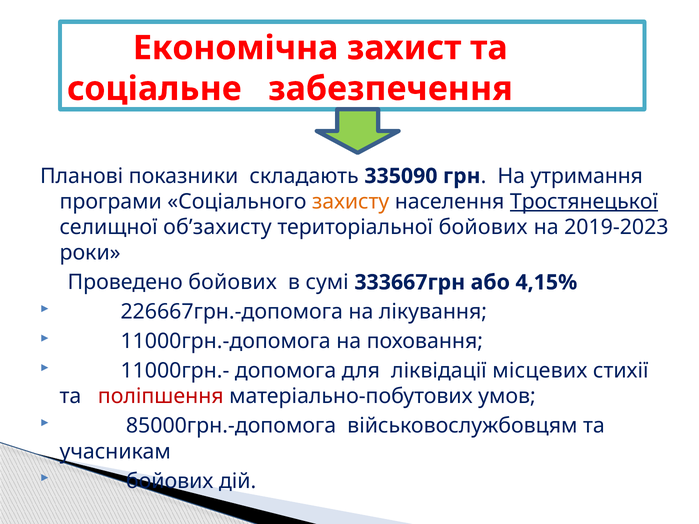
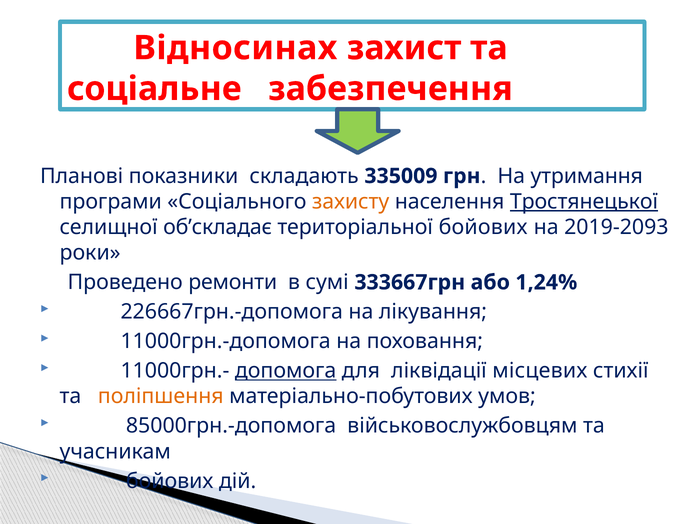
Економічна: Економічна -> Відносинах (235, 48)
335090: 335090 -> 335009 (401, 176)
об’захисту: об’захисту -> об’складає (218, 227)
2019-2023: 2019-2023 -> 2019-2093 (616, 227)
Проведено бойових: бойових -> ремонти (233, 282)
4,15%: 4,15% -> 1,24% (546, 282)
допомога underline: none -> present (286, 371)
поліпшення colour: red -> orange (161, 397)
